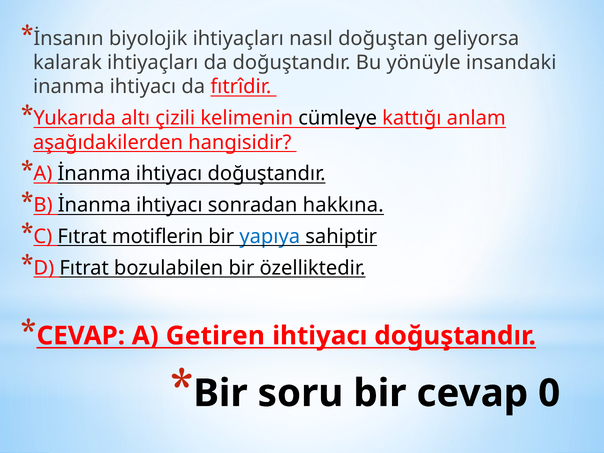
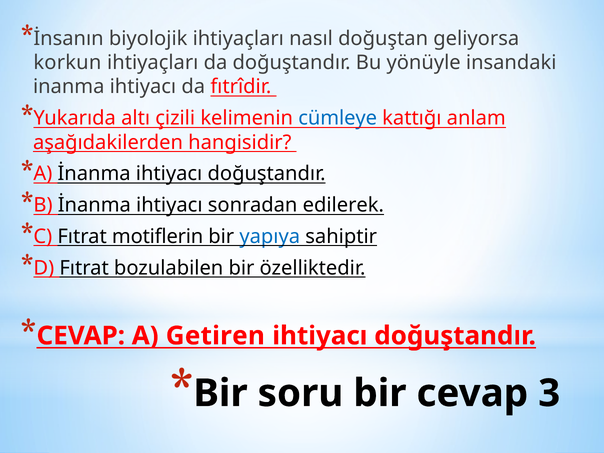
kalarak: kalarak -> korkun (67, 63)
cümleye colour: black -> blue (338, 118)
hakkına: hakkına -> edilerek (343, 205)
0: 0 -> 3 (549, 393)
